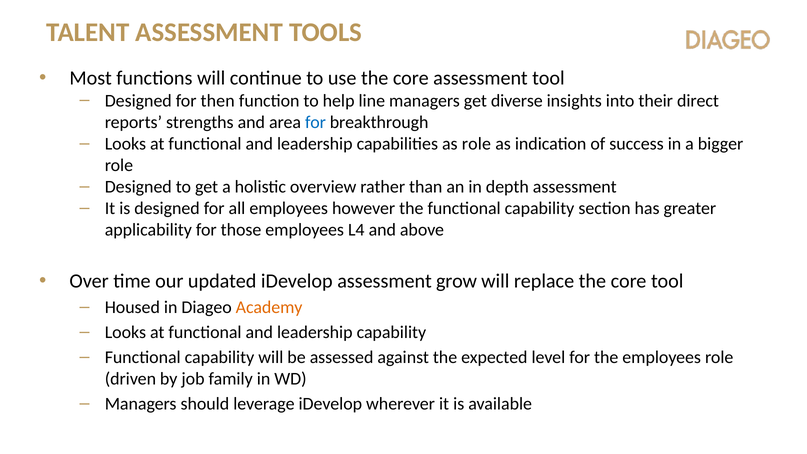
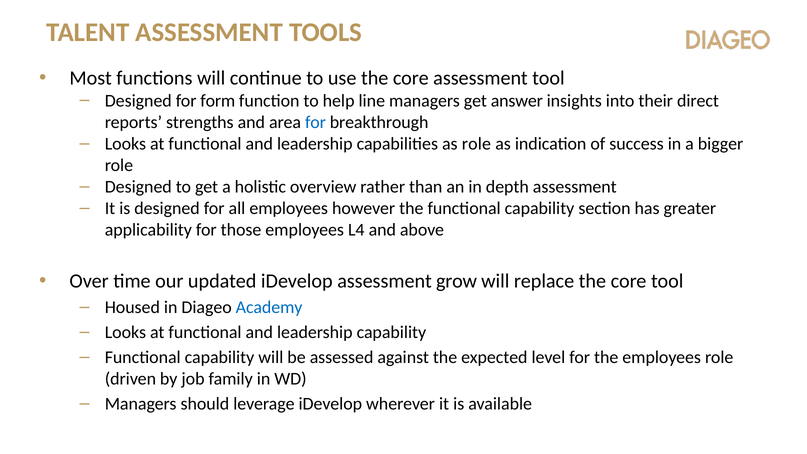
then: then -> form (218, 101)
diverse: diverse -> answer (517, 101)
Academy colour: orange -> blue (269, 307)
